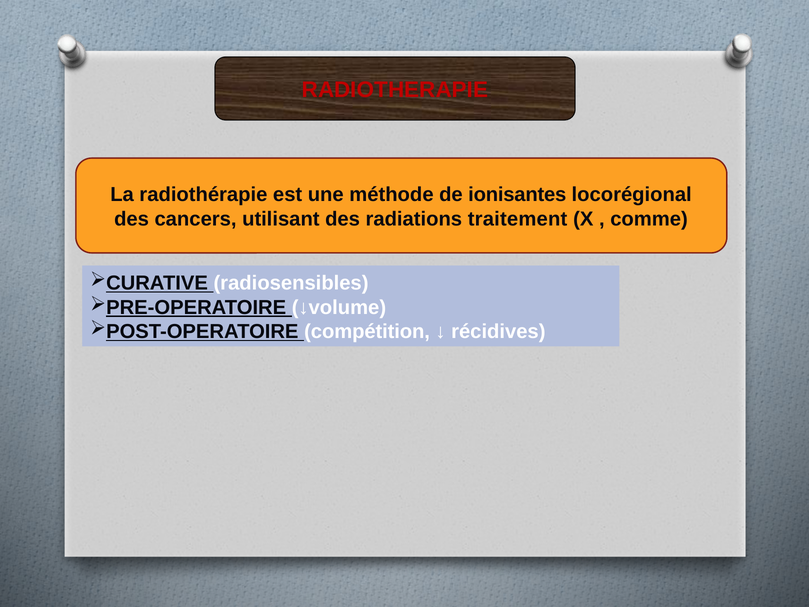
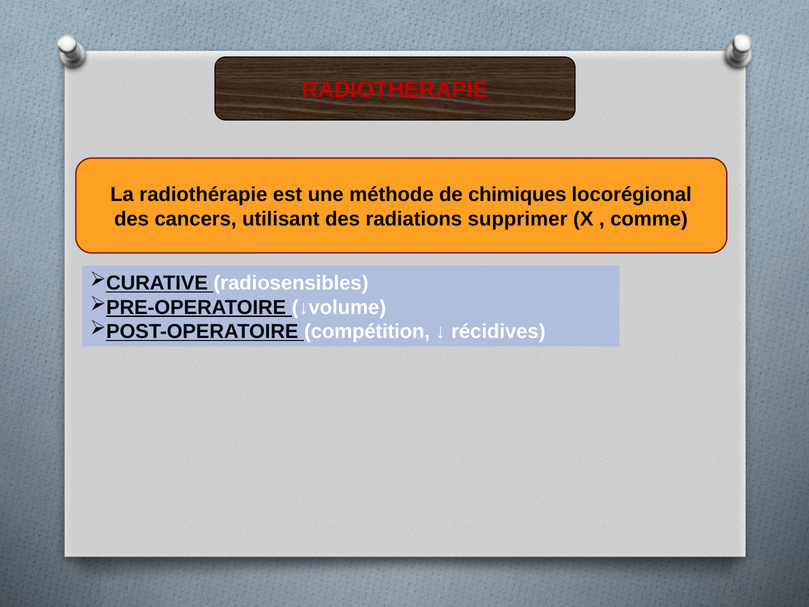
ionisantes: ionisantes -> chimiques (517, 195)
traitement: traitement -> supprimer (518, 219)
